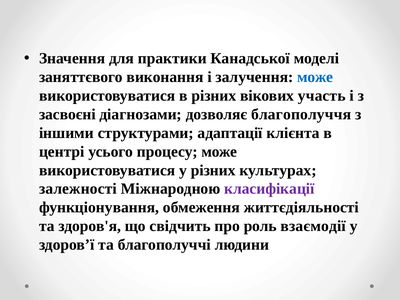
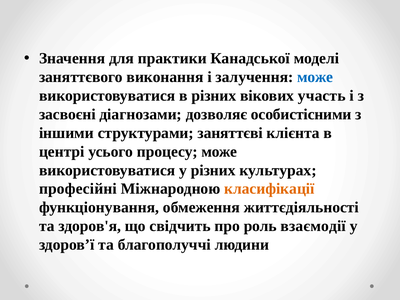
благополуччя: благополуччя -> особистісними (301, 114)
адаптації: адаптації -> заняттєві (230, 133)
залежності: залежності -> професійні (78, 189)
класифікації colour: purple -> orange (269, 189)
